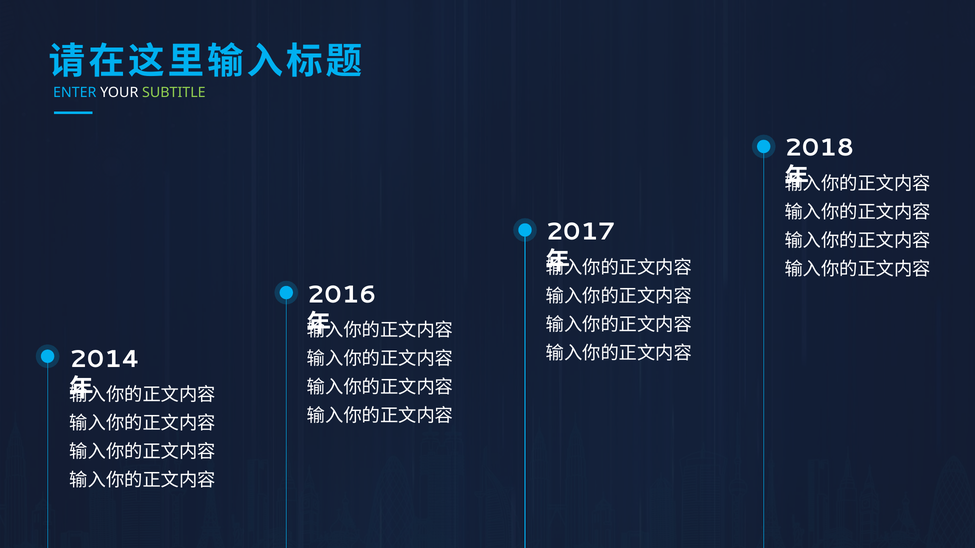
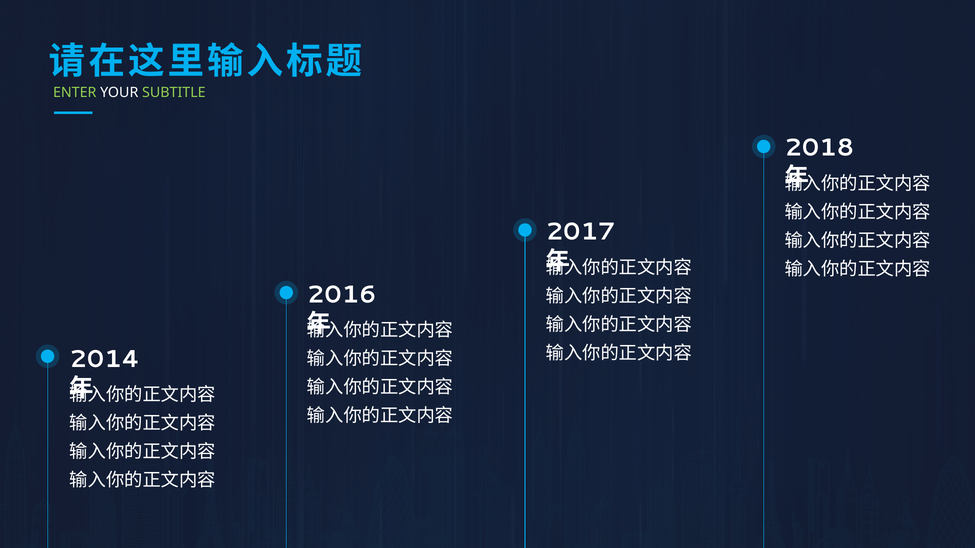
ENTER colour: light blue -> light green (75, 93)
